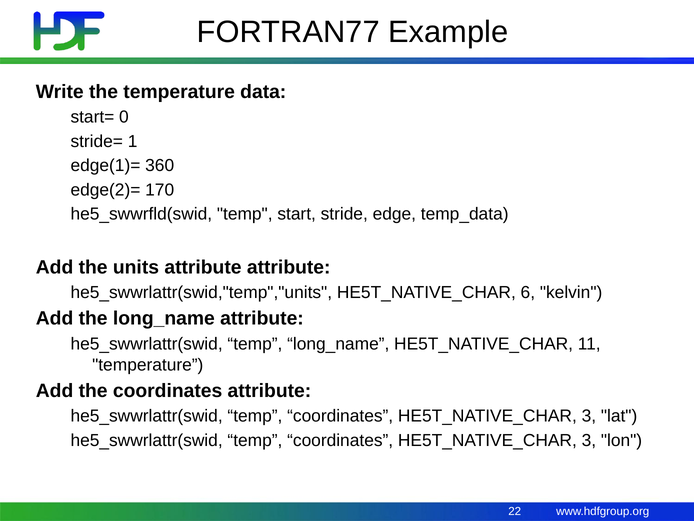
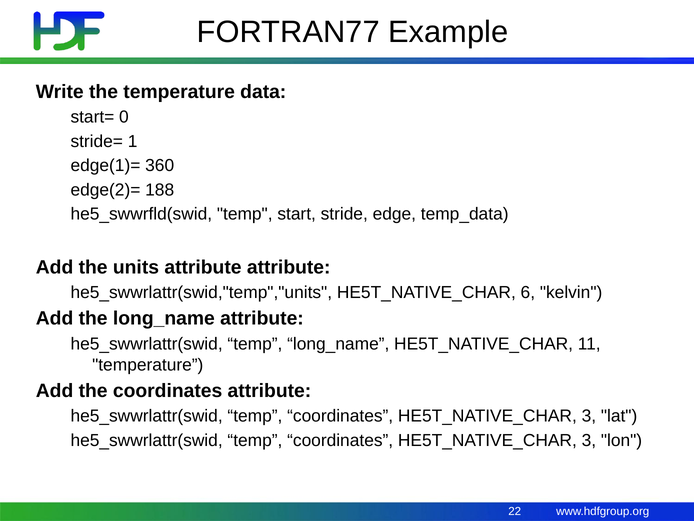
170: 170 -> 188 (160, 190)
